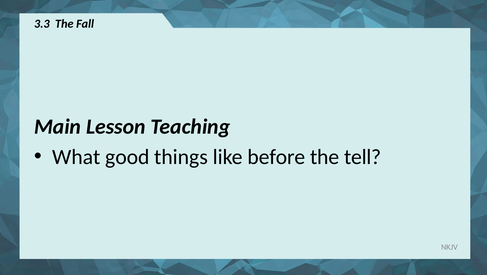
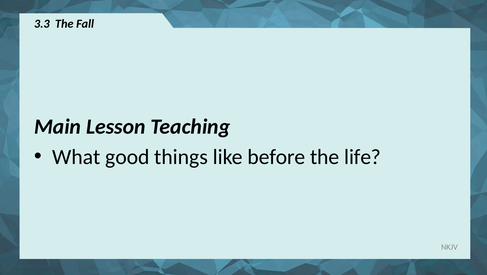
tell: tell -> life (363, 157)
